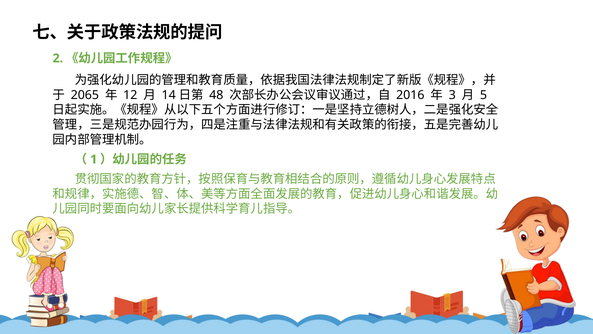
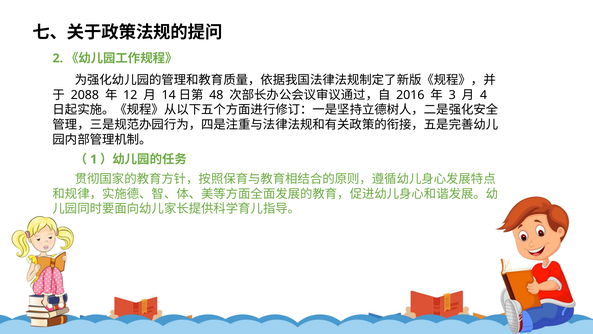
2065: 2065 -> 2088 (85, 95)
5: 5 -> 4 (484, 95)
